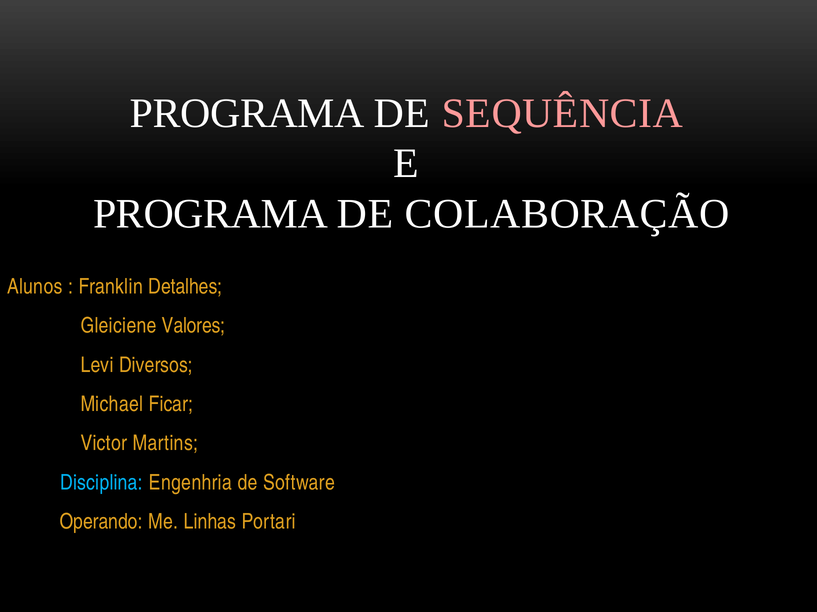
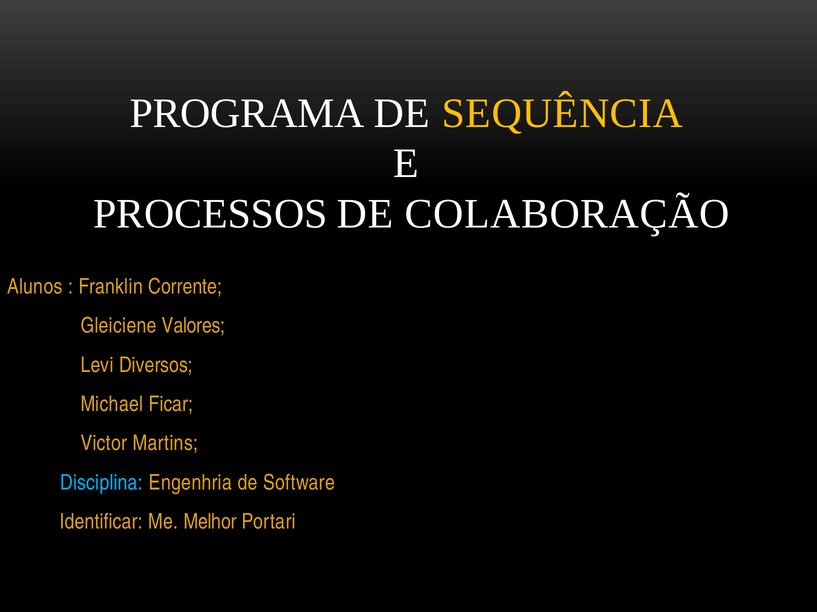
SEQUÊNCIA colour: pink -> yellow (562, 113)
PROGRAMA: PROGRAMA -> PROCESSOS (210, 214)
Detalhes: Detalhes -> Corrente (185, 287)
Operando: Operando -> Identificar (101, 522)
Linhas: Linhas -> Melhor (210, 522)
